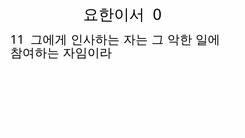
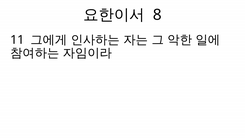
0: 0 -> 8 (157, 15)
